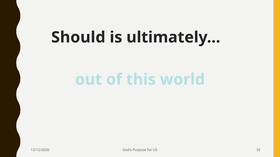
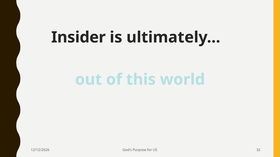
Should: Should -> Insider (78, 37)
